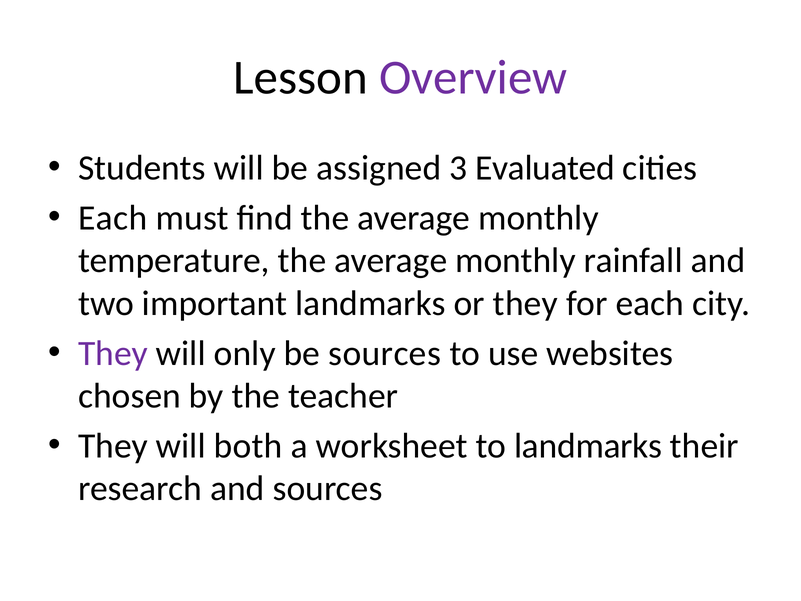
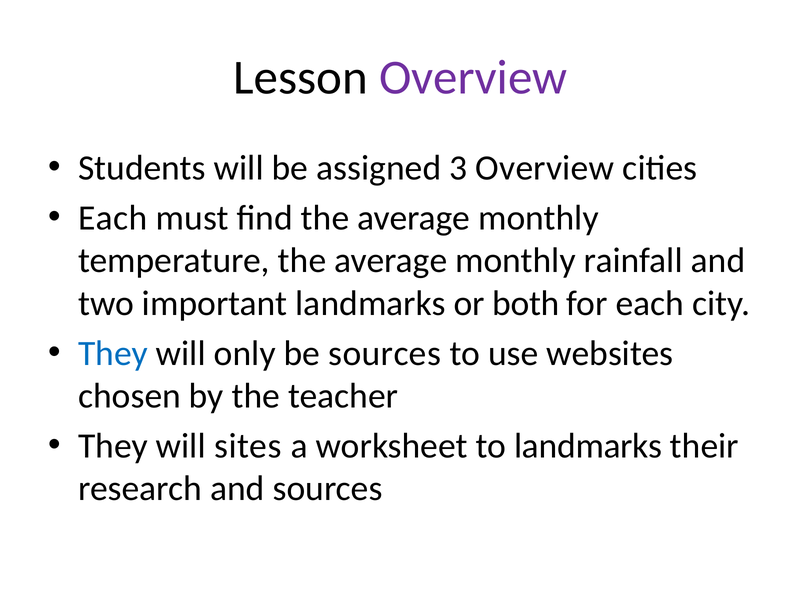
3 Evaluated: Evaluated -> Overview (545, 168)
or they: they -> both (526, 303)
They colour: purple -> blue (113, 353)
both: both -> sites (248, 446)
